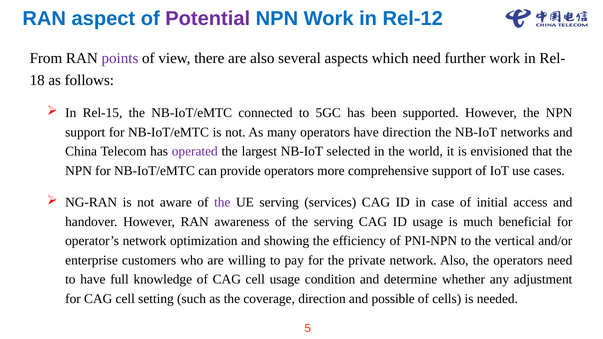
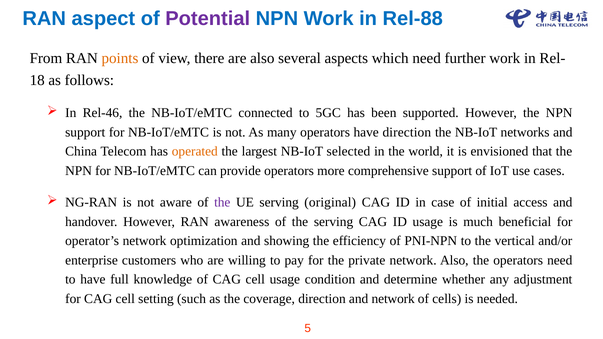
Rel-12: Rel-12 -> Rel-88 (413, 19)
points colour: purple -> orange (120, 58)
Rel-15: Rel-15 -> Rel-46 (103, 113)
operated colour: purple -> orange (195, 151)
services: services -> original (330, 203)
and possible: possible -> network (393, 299)
